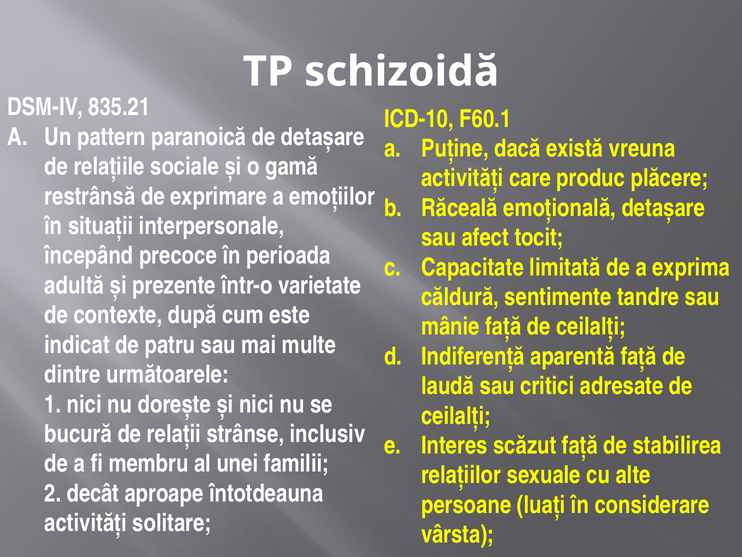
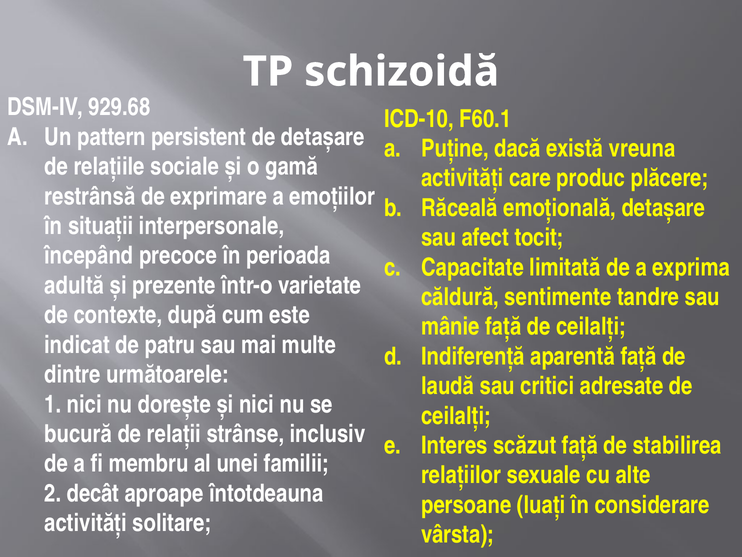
835.21: 835.21 -> 929.68 (119, 107)
paranoică: paranoică -> persistent (199, 137)
